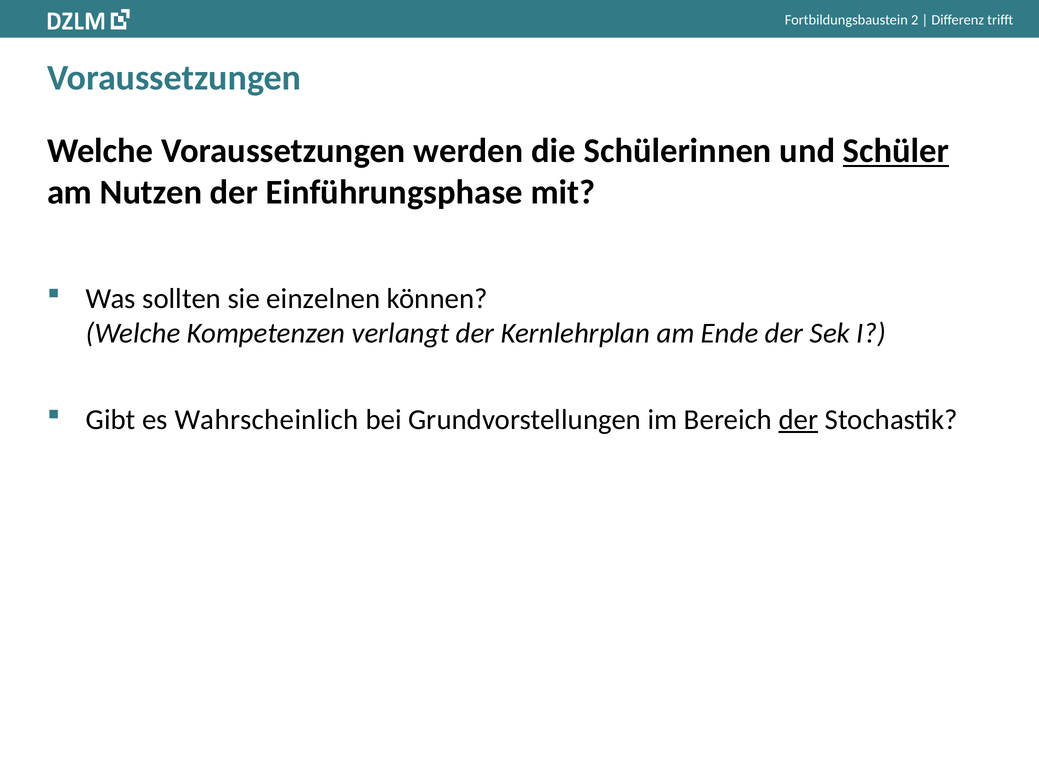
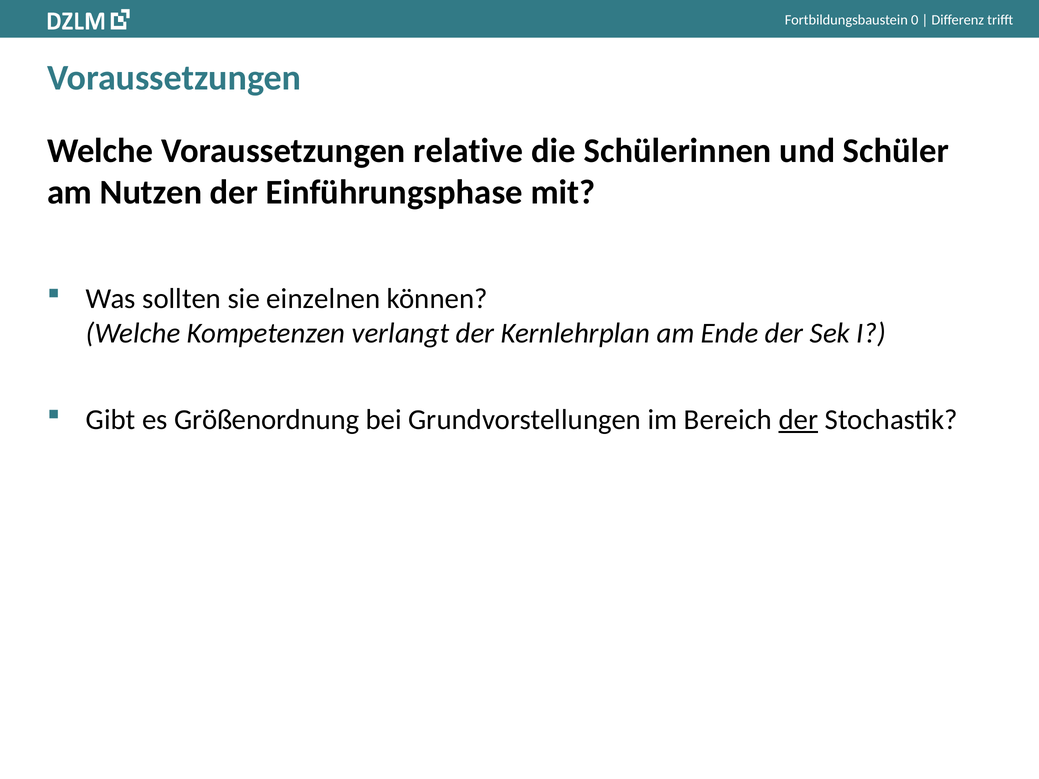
2: 2 -> 0 (915, 20)
werden: werden -> relative (468, 151)
Schüler underline: present -> none (896, 151)
Wahrscheinlich: Wahrscheinlich -> Größenordnung (267, 420)
